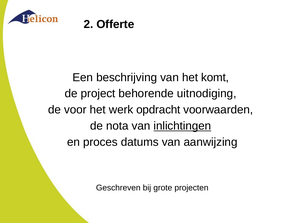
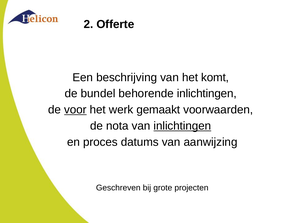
project: project -> bundel (98, 93)
behorende uitnodiging: uitnodiging -> inlichtingen (207, 93)
voor underline: none -> present (75, 110)
opdracht: opdracht -> gemaakt (158, 110)
